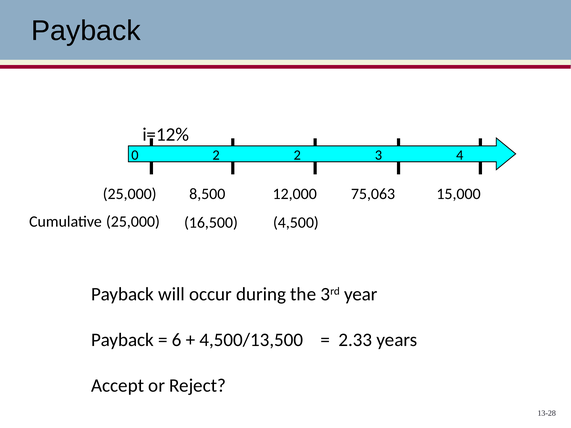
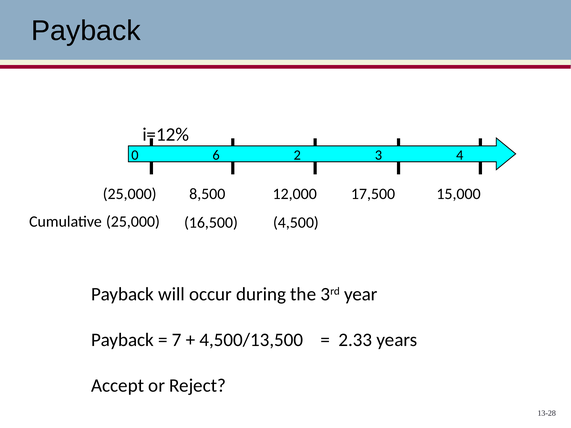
0 2: 2 -> 6 (216, 155)
75,063: 75,063 -> 17,500 (373, 194)
6: 6 -> 7 (177, 340)
